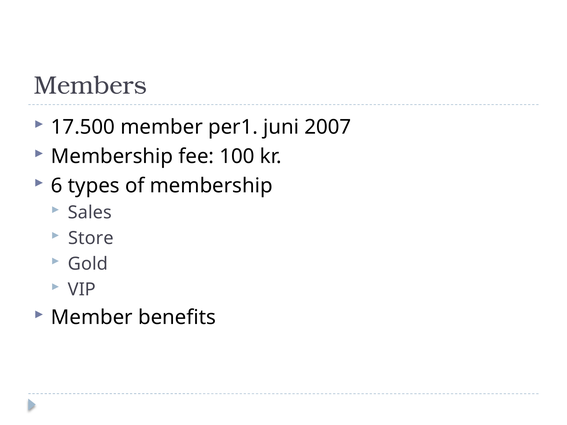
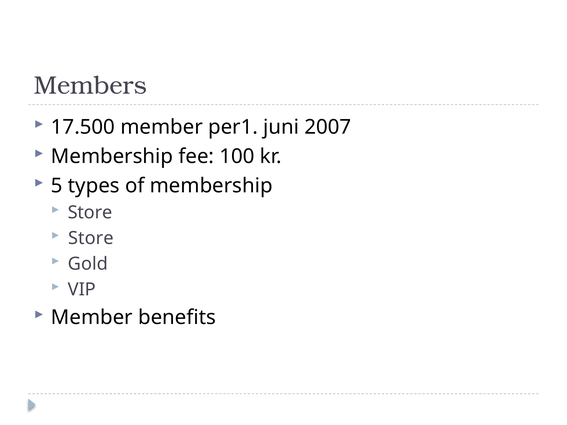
6: 6 -> 5 (57, 186)
Sales: Sales -> Store (90, 213)
